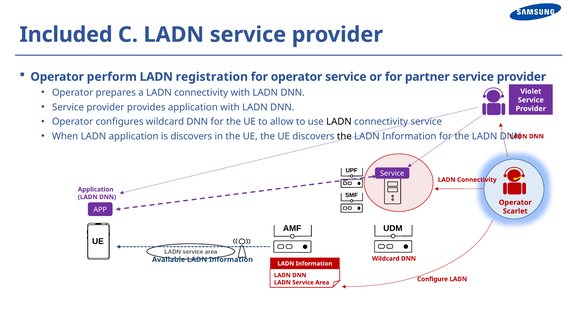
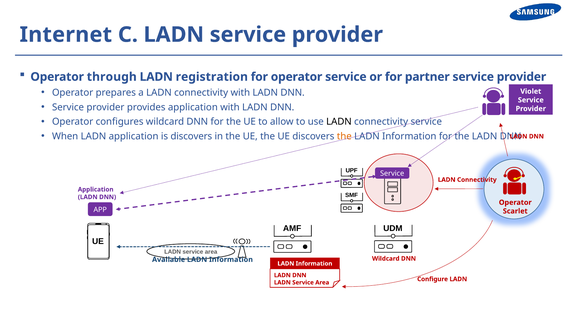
Included: Included -> Internet (66, 35)
perform: perform -> through (112, 77)
the colour: black -> orange (344, 136)
